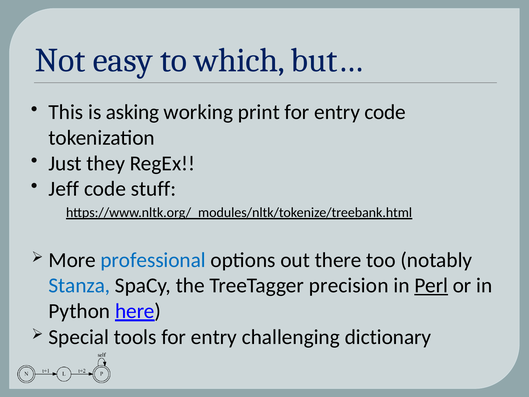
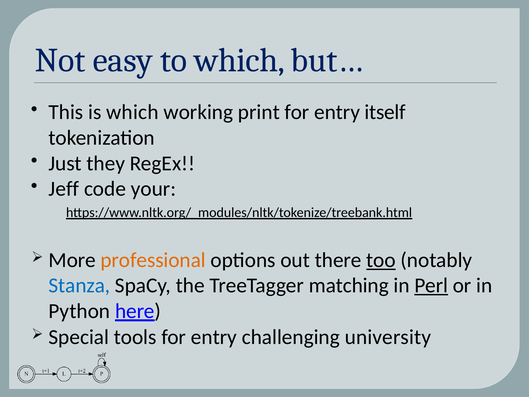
is asking: asking -> which (132, 112)
entry code: code -> itself (385, 112)
stuff: stuff -> your (153, 189)
professional colour: blue -> orange (153, 260)
too underline: none -> present (381, 260)
precision: precision -> matching (349, 285)
dictionary: dictionary -> university (388, 337)
